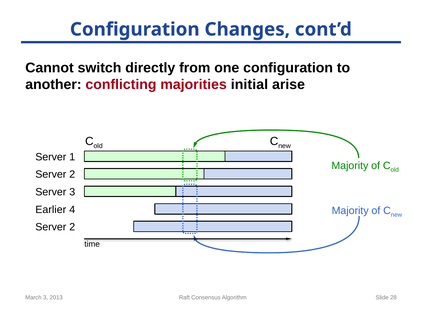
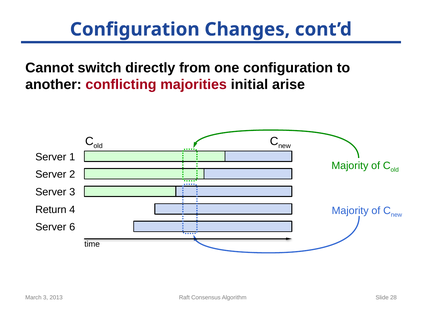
Earlier: Earlier -> Return (51, 210)
2: 2 -> 6 (72, 227)
